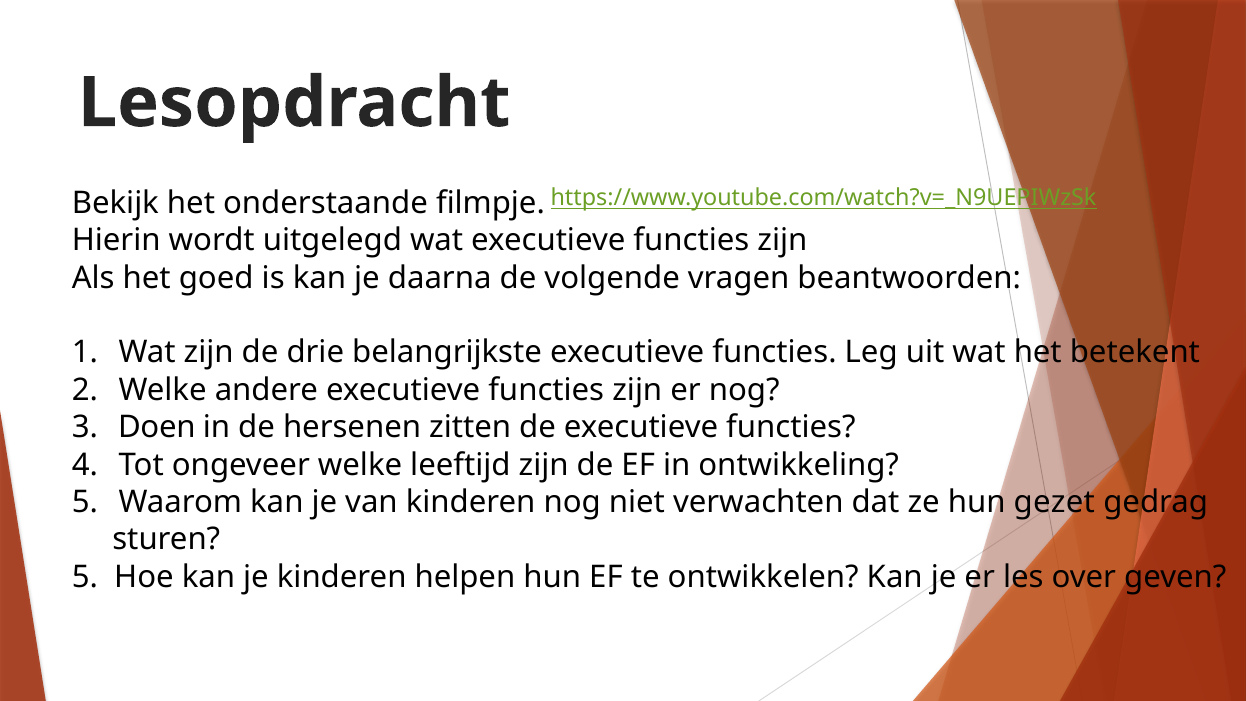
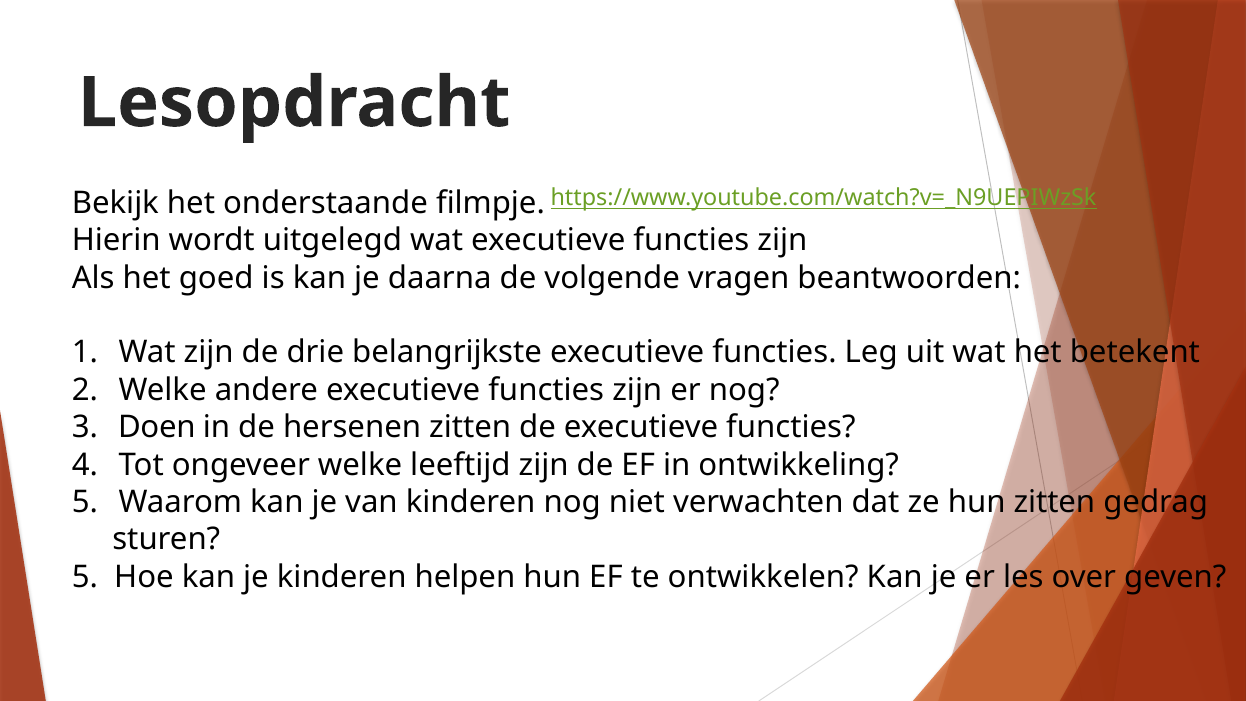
hun gezet: gezet -> zitten (1054, 502)
